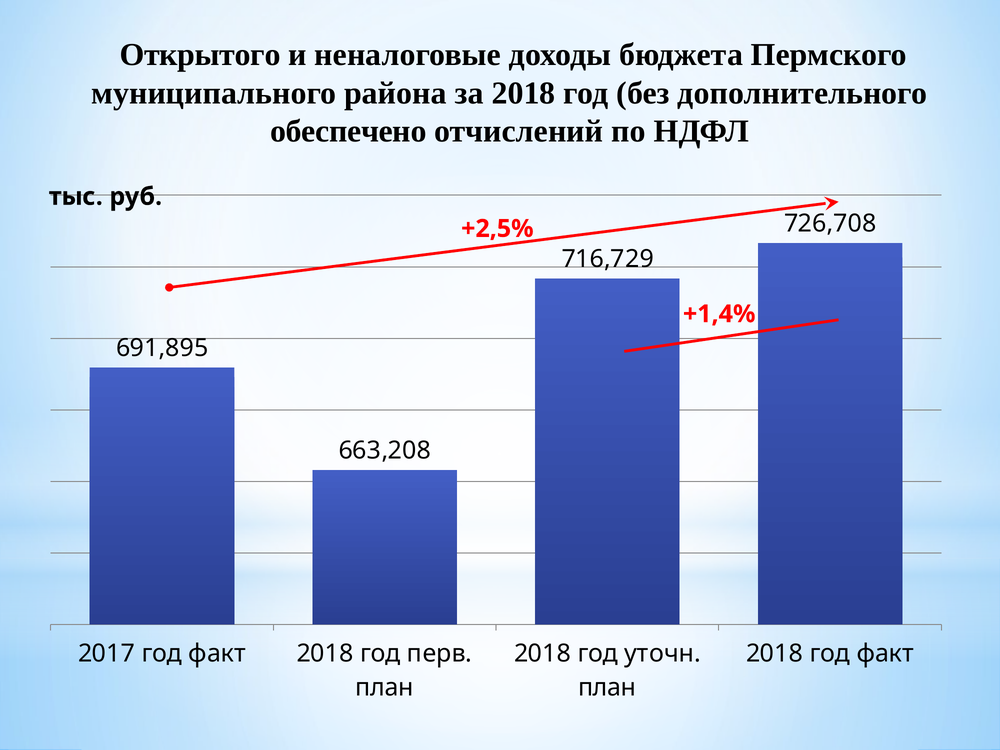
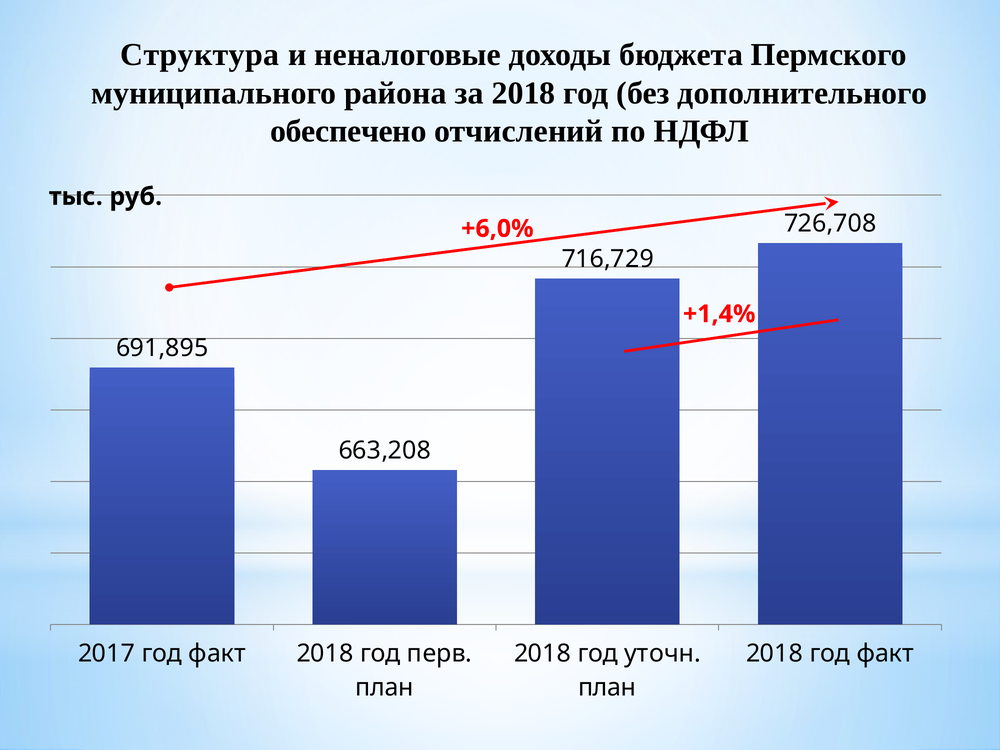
Открытого: Открытого -> Структура (200, 55)
+2,5%: +2,5% -> +6,0% (497, 229)
